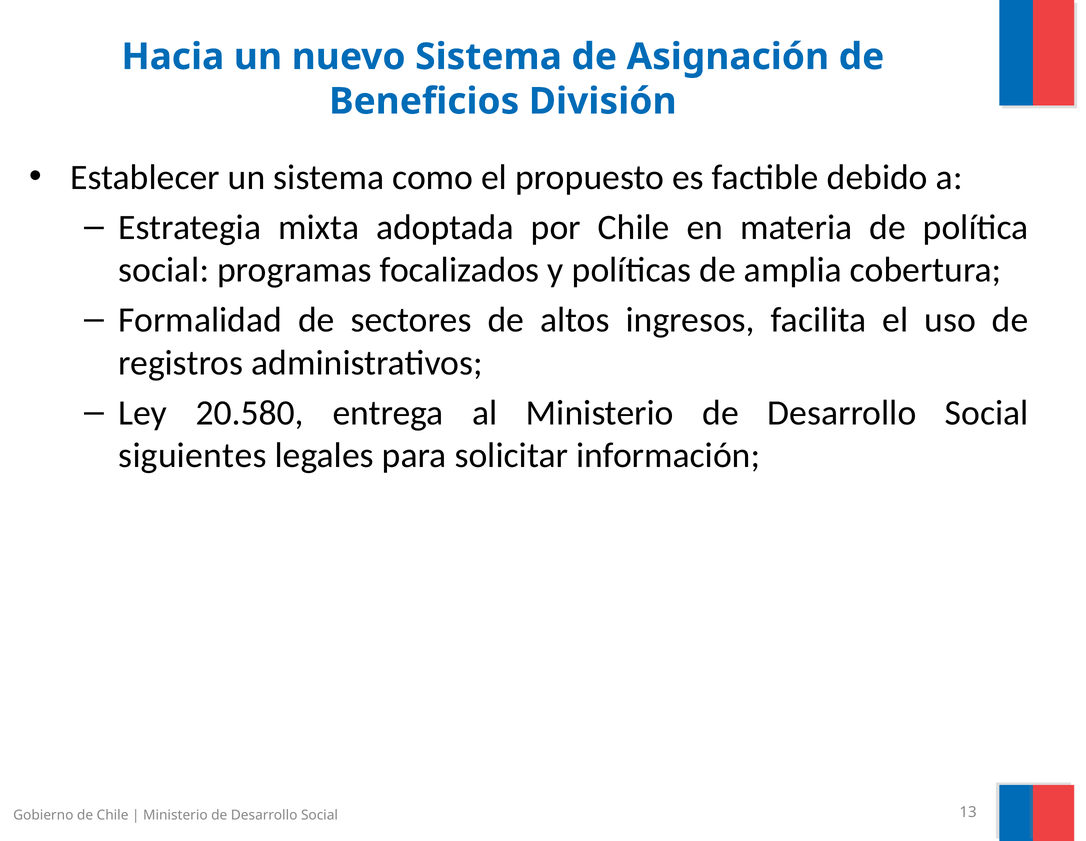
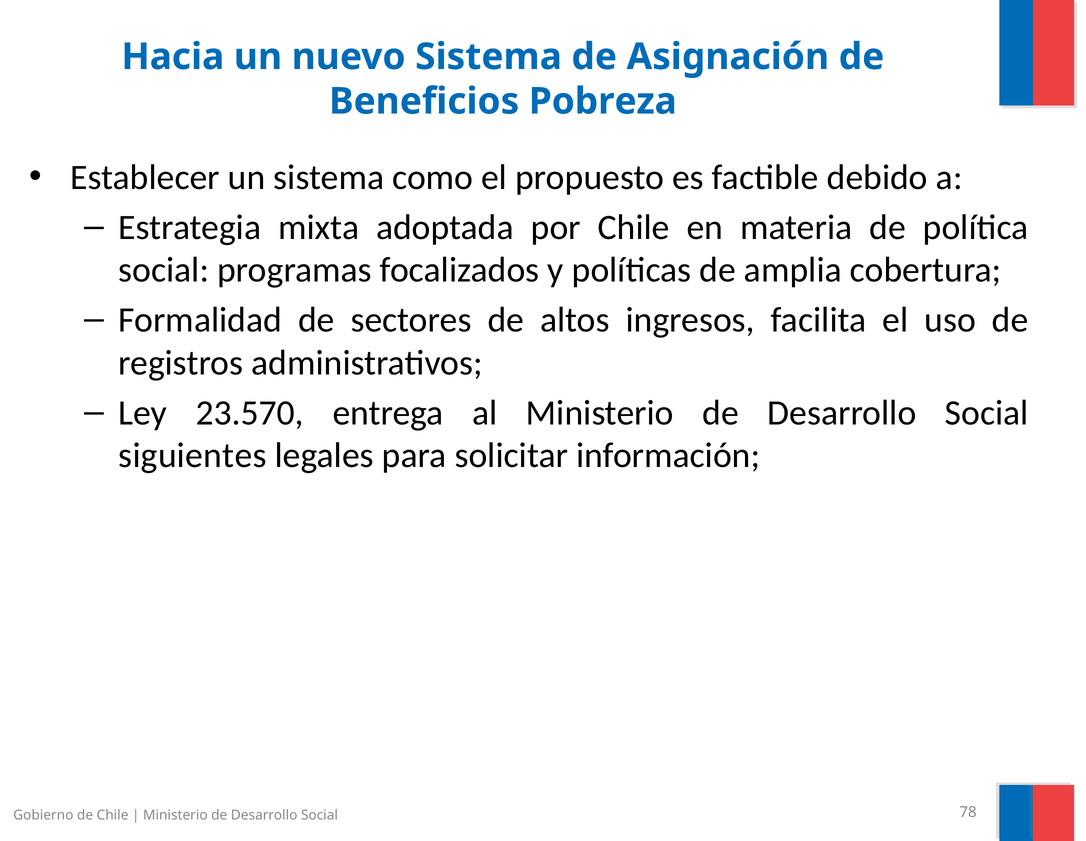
División: División -> Pobreza (603, 101)
20.580: 20.580 -> 23.570 (250, 413)
13: 13 -> 78 (968, 812)
